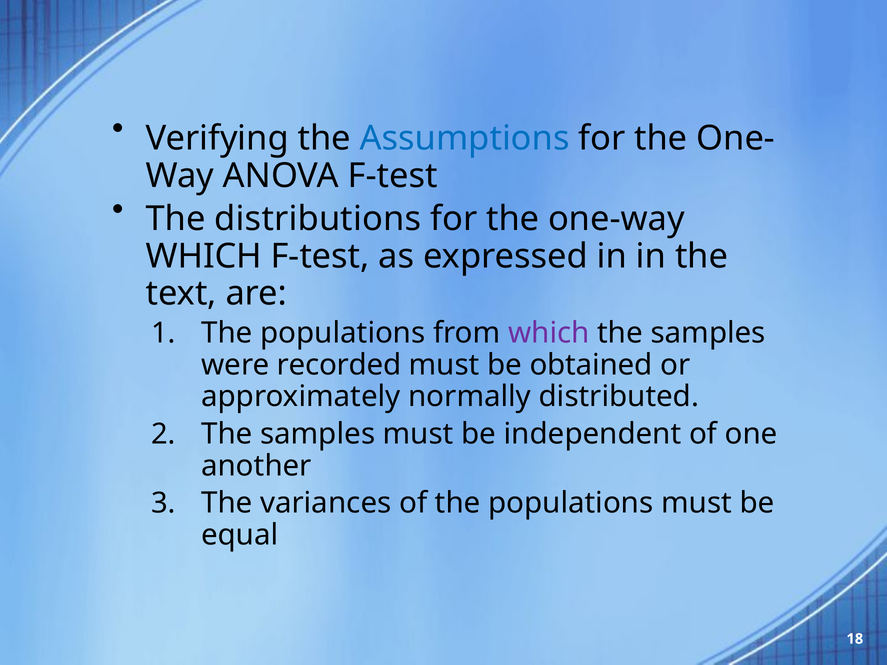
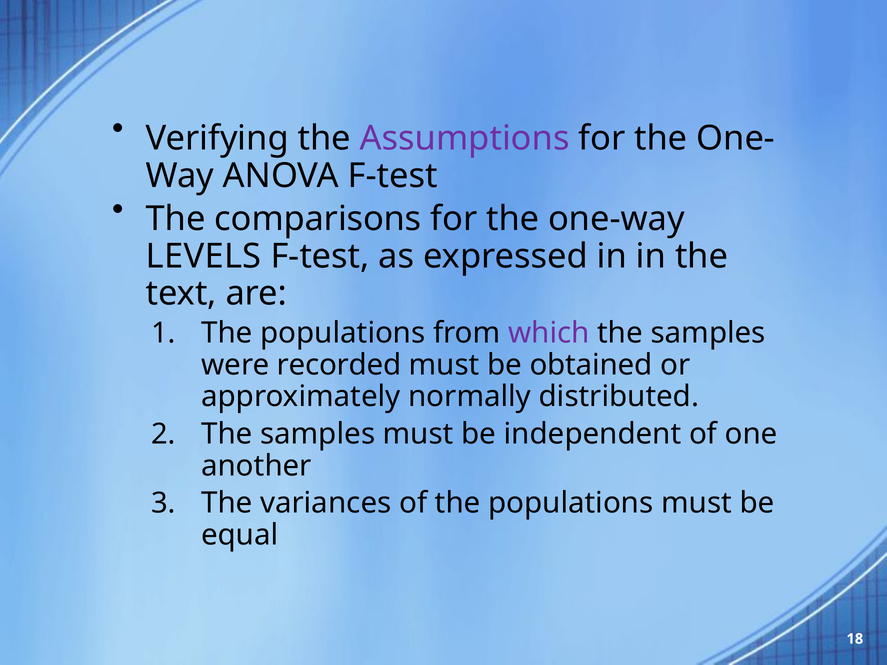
Assumptions colour: blue -> purple (465, 138)
distributions: distributions -> comparisons (318, 219)
WHICH: WHICH -> LEVELS (204, 256)
